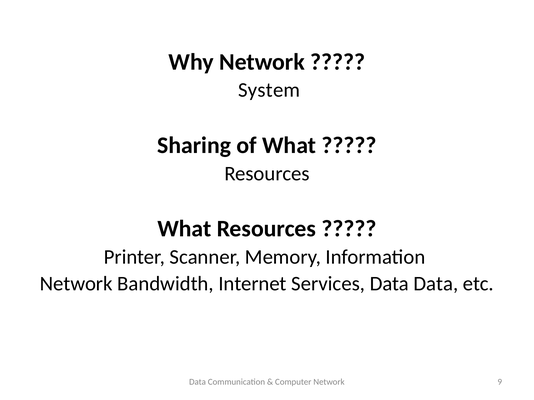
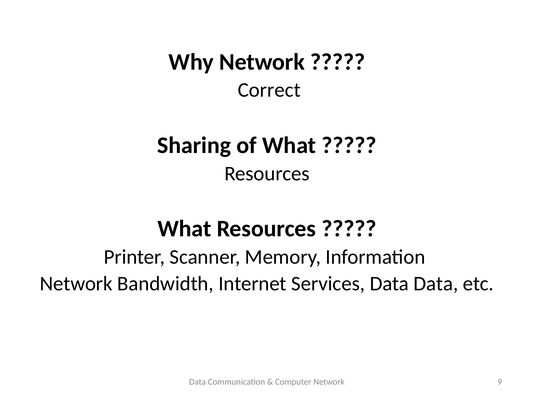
System: System -> Correct (269, 90)
